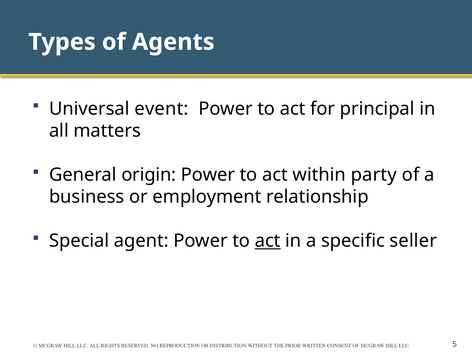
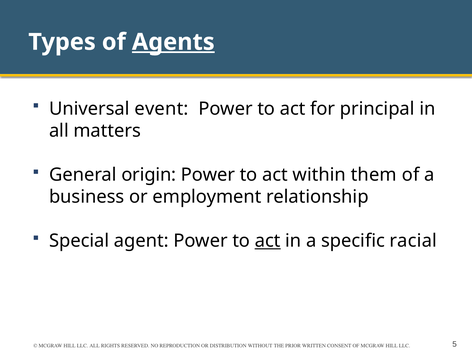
Agents underline: none -> present (173, 42)
party: party -> them (374, 175)
seller: seller -> racial (413, 241)
